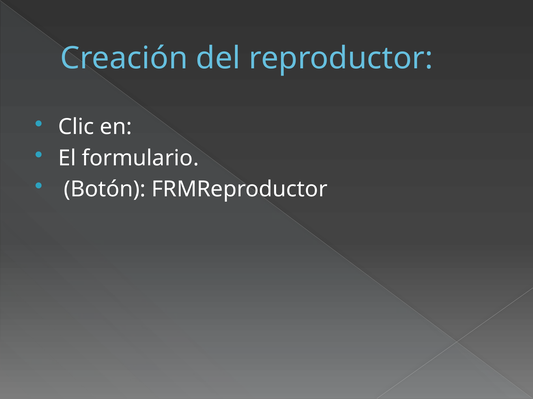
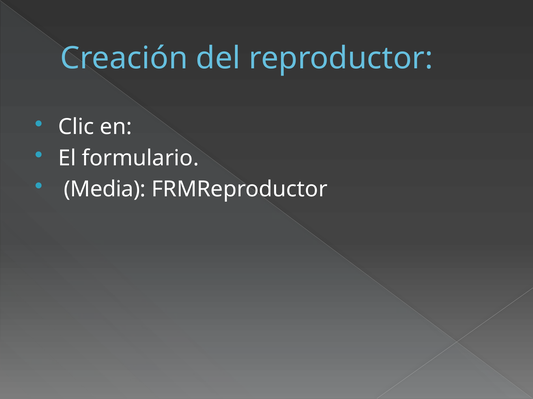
Botón: Botón -> Media (105, 189)
